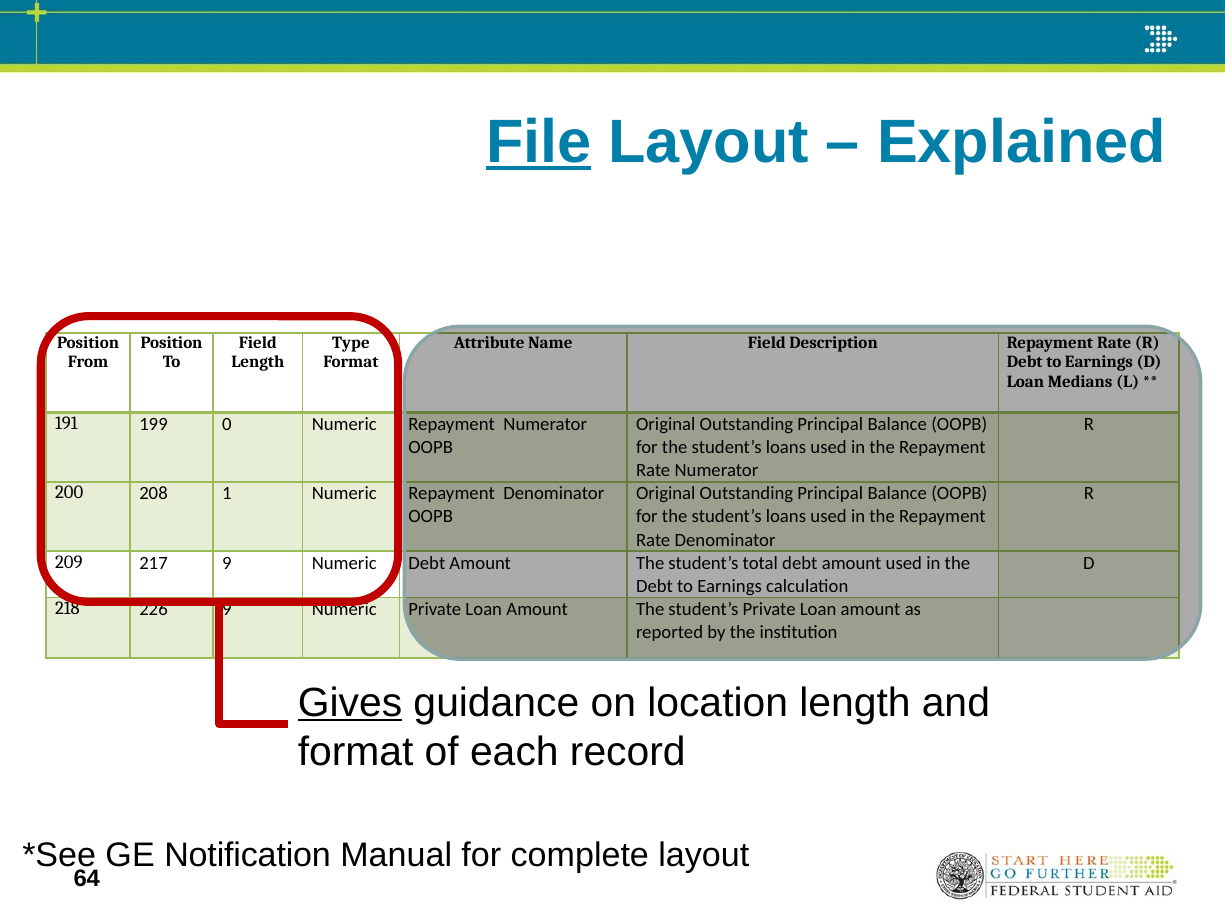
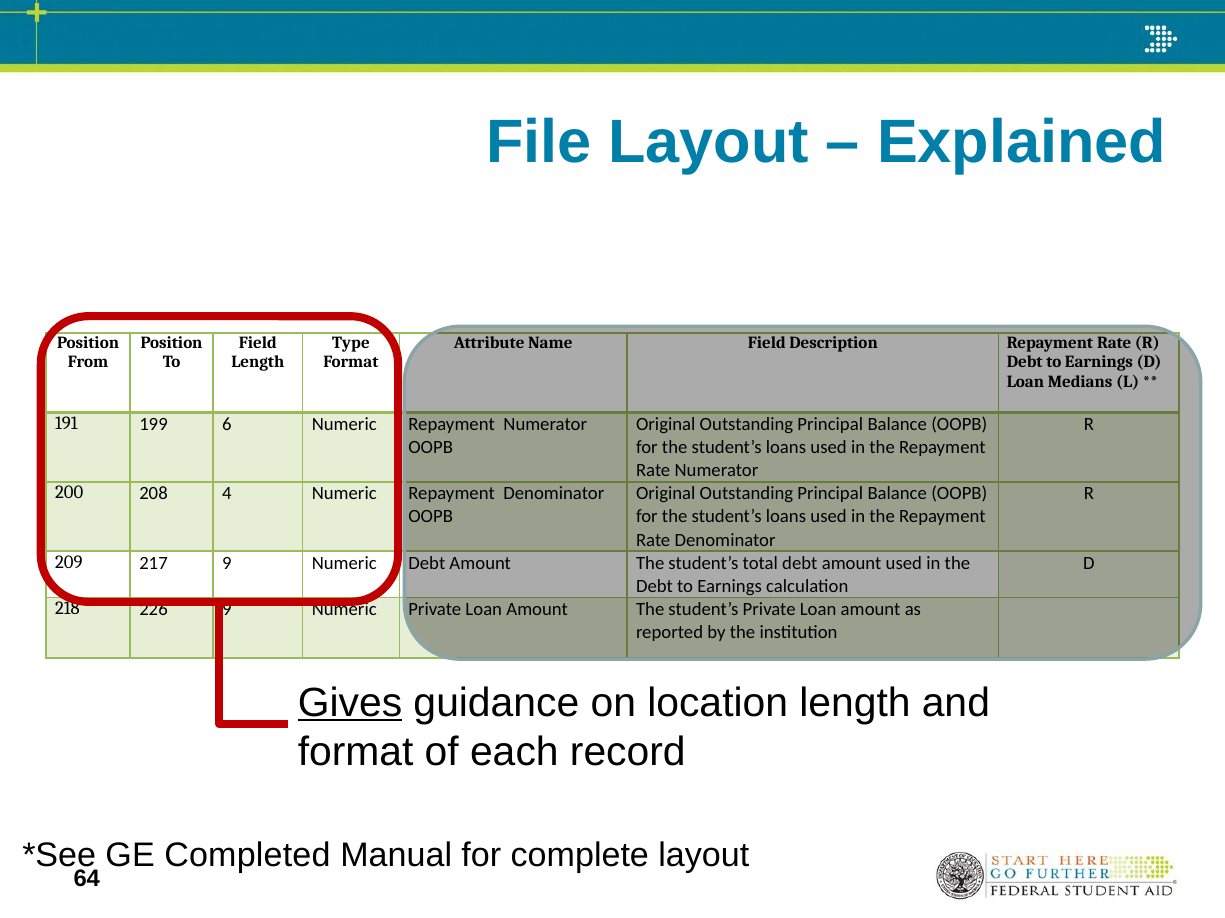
File underline: present -> none (539, 142)
0: 0 -> 6 (227, 425)
1: 1 -> 4 (227, 494)
Notification: Notification -> Completed (247, 856)
